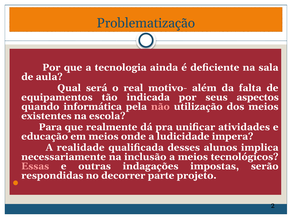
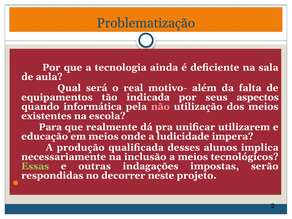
atividades: atividades -> utilizarem (244, 127)
realidade: realidade -> produção (81, 147)
Essas colour: pink -> light green (35, 166)
parte: parte -> neste (161, 175)
